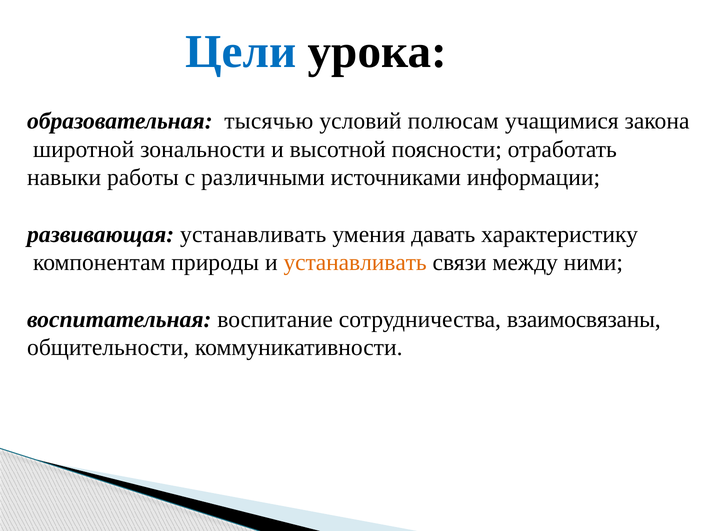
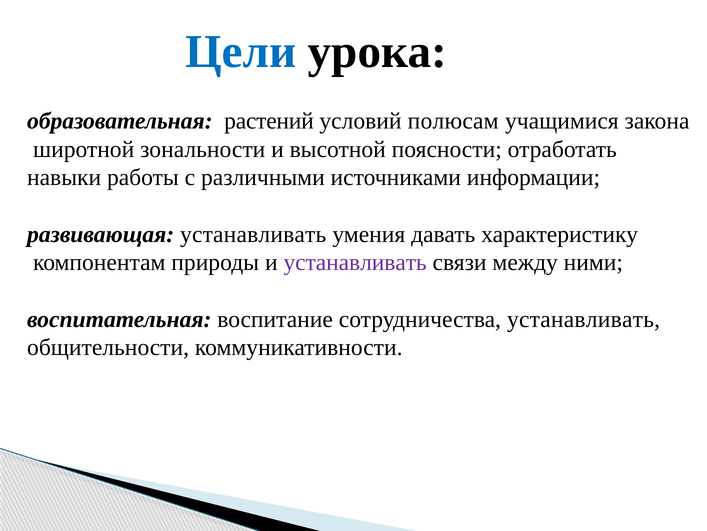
тысячью: тысячью -> растений (269, 121)
устанавливать colour: orange -> purple (355, 262)
сотрудничества взаимосвязаны: взаимосвязаны -> устанавливать (584, 319)
